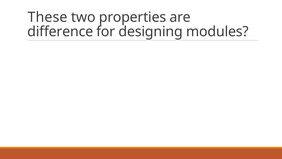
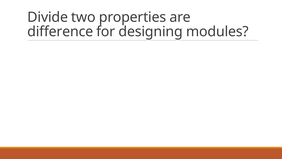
These: These -> Divide (48, 17)
